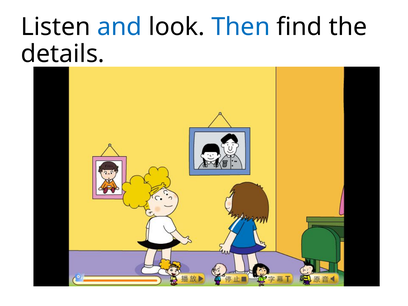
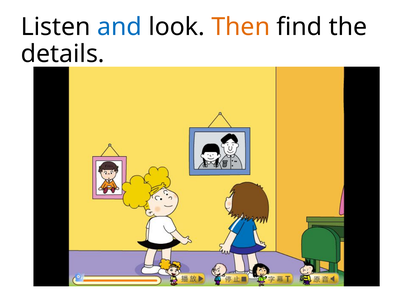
Then colour: blue -> orange (241, 27)
